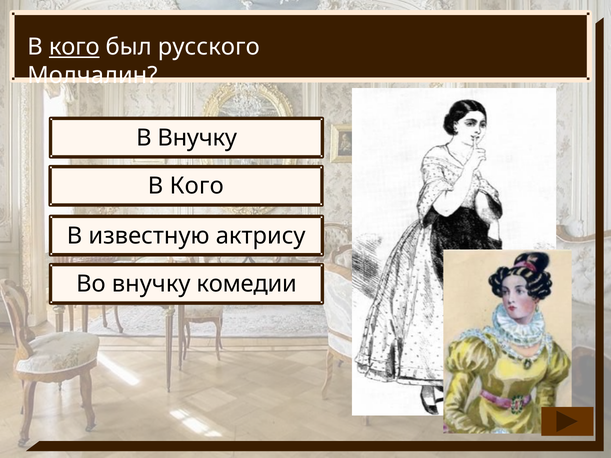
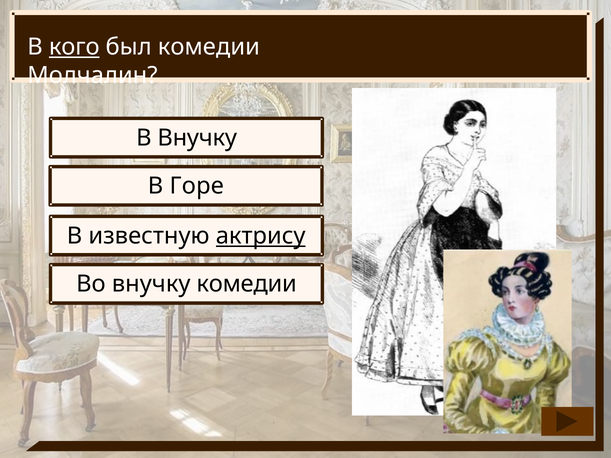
был русского: русского -> комедии (209, 47)
Кого: Кого -> Горе (197, 186)
актрису underline: none -> present (261, 236)
